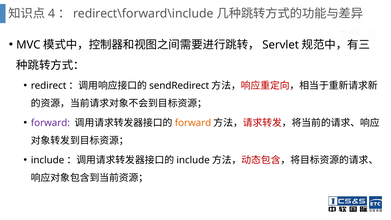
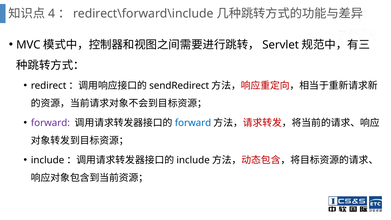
forward colour: orange -> blue (193, 123)
